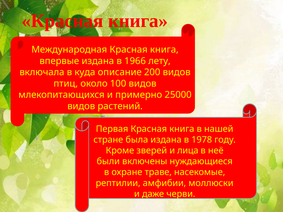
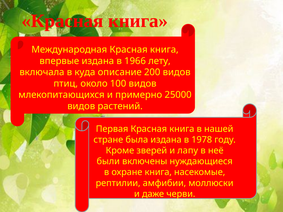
лица: лица -> лапу (188, 151)
охране траве: траве -> книга (158, 172)
